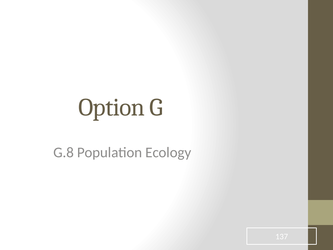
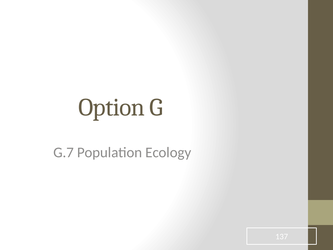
G.8: G.8 -> G.7 (64, 152)
